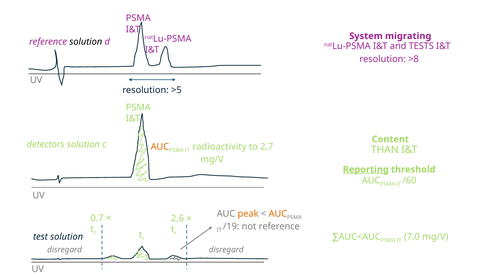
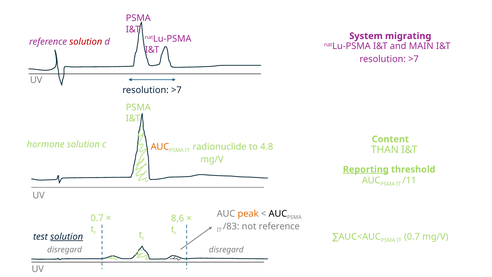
solution colour: black -> red (86, 42)
TESTS: TESTS -> MAIN (421, 46)
>8: >8 -> >7 (414, 59)
>5: >5 -> >7 (176, 90)
detectors: detectors -> hormone (46, 144)
radioactivity: radioactivity -> radionuclide (220, 147)
2.7: 2.7 -> 4.8 (267, 147)
/60: /60 -> /11 (409, 180)
AUC colour: orange -> black (278, 214)
2,6: 2,6 -> 8,6 (178, 218)
/19: /19 -> /83 (231, 226)
IT 7.0: 7.0 -> 0.7 (412, 237)
solution underline: none -> present (67, 237)
